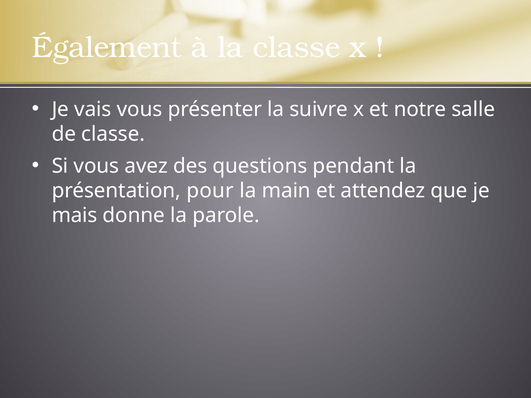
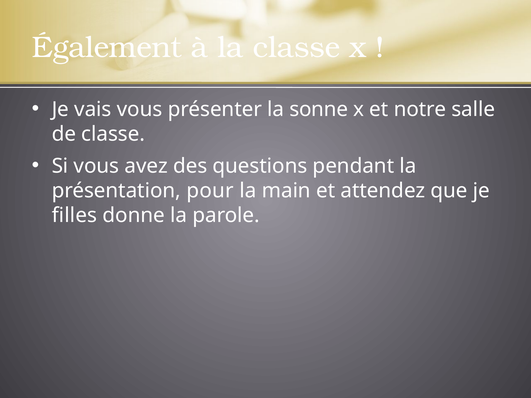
suivre: suivre -> sonne (319, 109)
mais: mais -> filles (74, 216)
